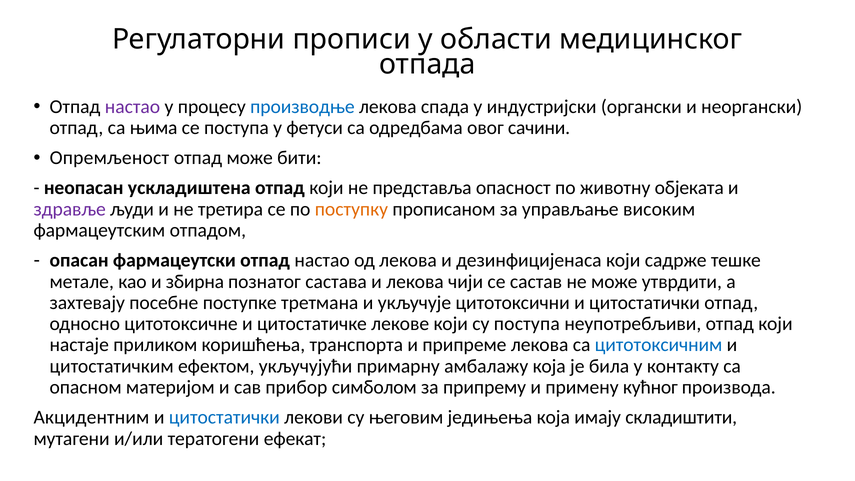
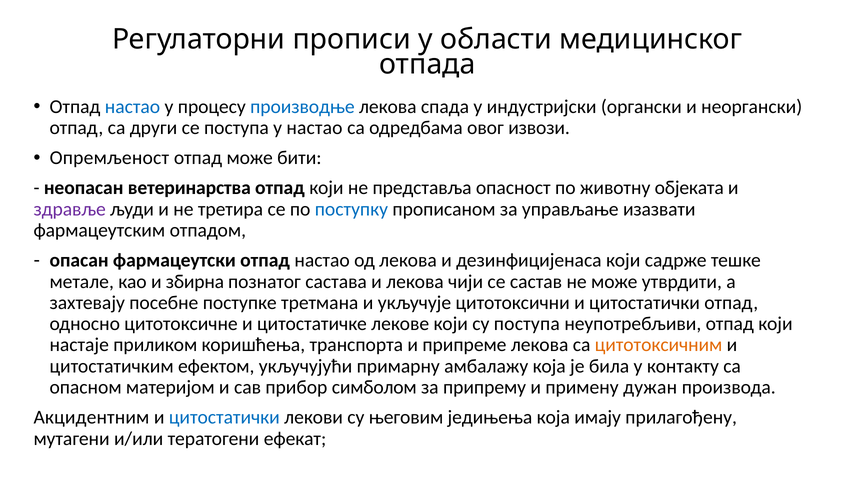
настао colour: purple -> blue (132, 107)
њима: њима -> други (154, 128)
у фетуси: фетуси -> настао (314, 128)
сачини: сачини -> извози (539, 128)
ускладиштена: ускладиштена -> ветеринарства (189, 188)
поступку colour: orange -> blue (351, 209)
високим: високим -> изазвати (659, 209)
цитотоксичним colour: blue -> orange (659, 345)
кућног: кућног -> дужан (650, 387)
складиштити: складиштити -> прилагођену (681, 417)
